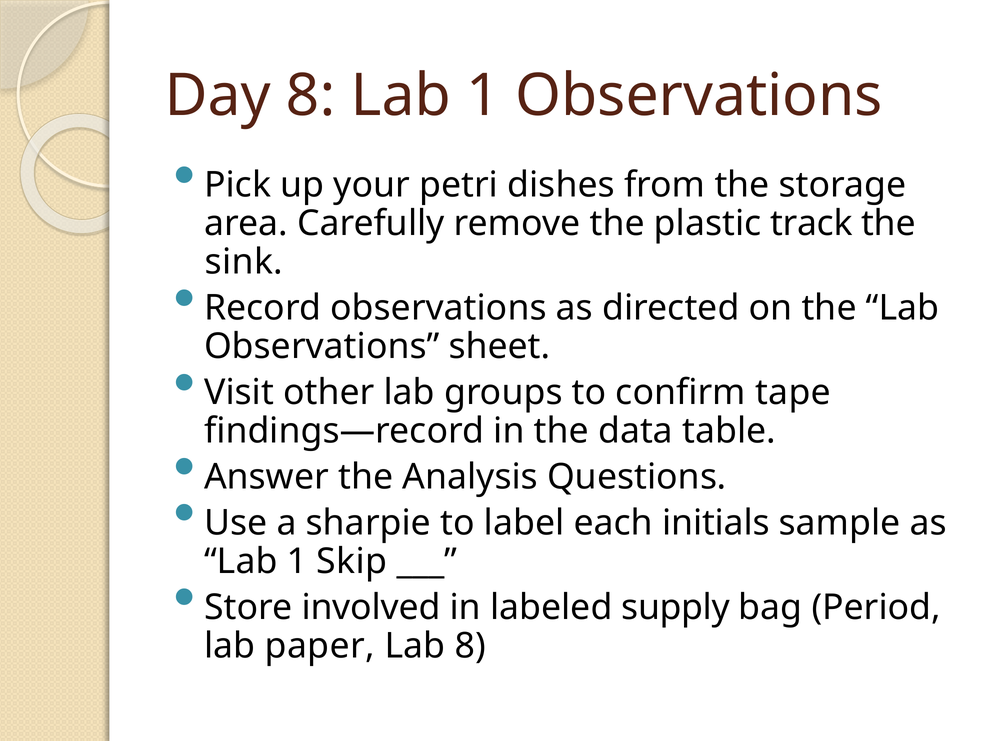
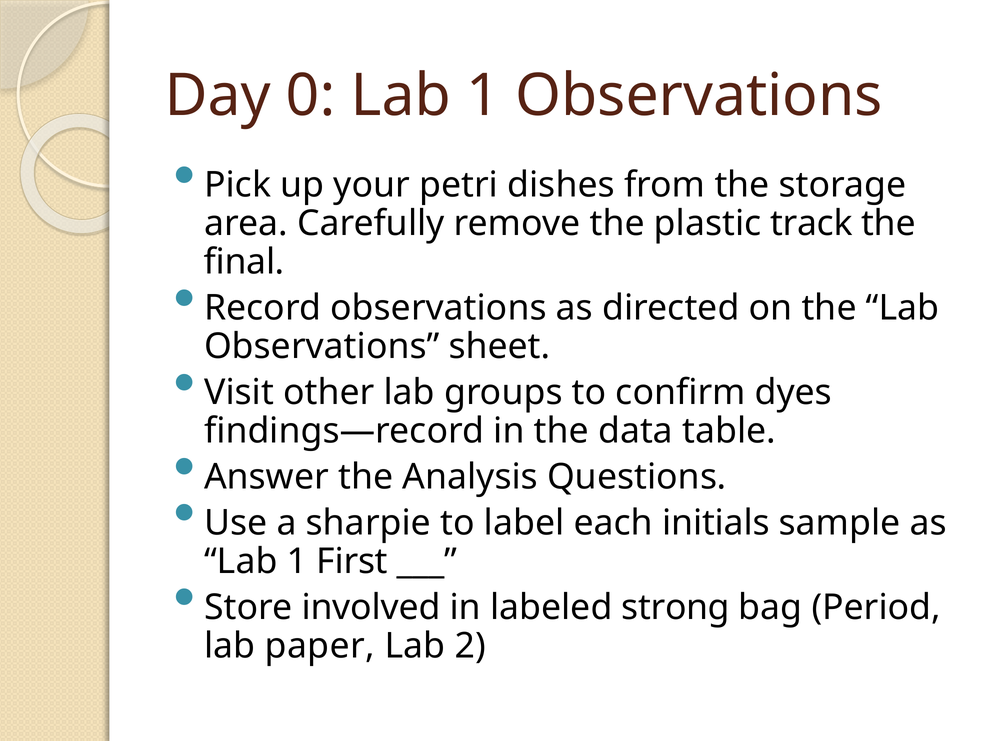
Day 8: 8 -> 0 (311, 95)
sink: sink -> final (244, 262)
tape: tape -> dyes (793, 392)
Skip: Skip -> First (352, 561)
supply: supply -> strong (676, 607)
Lab 8: 8 -> 2 (470, 645)
